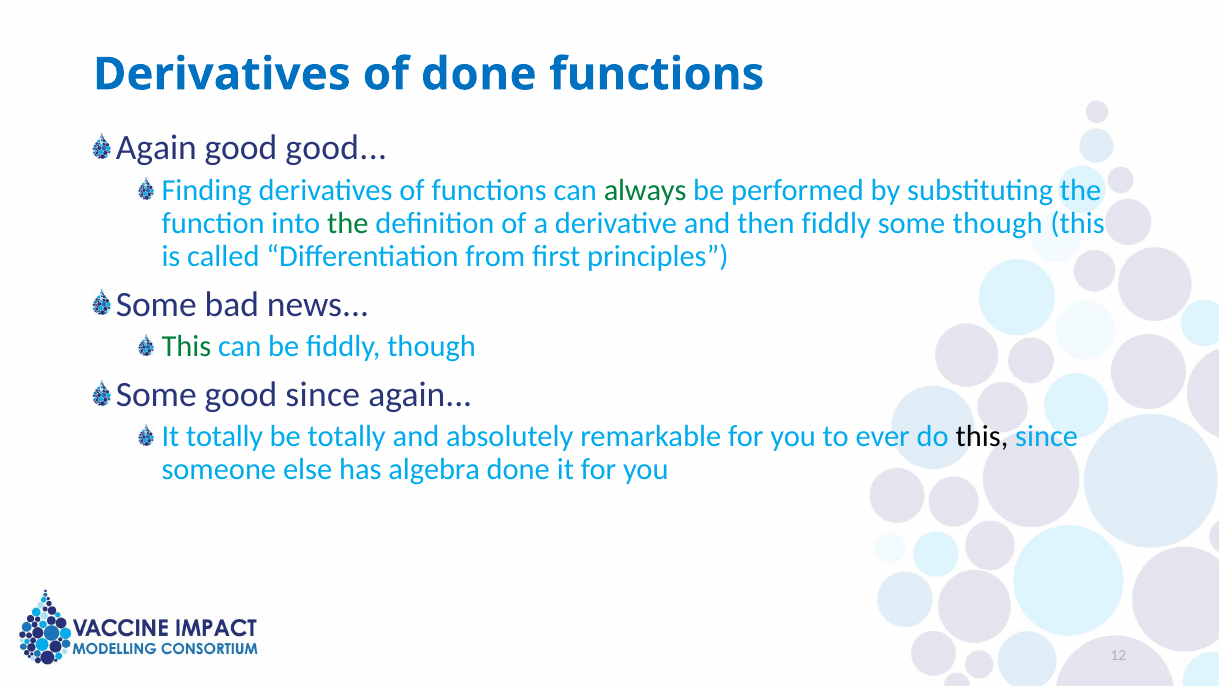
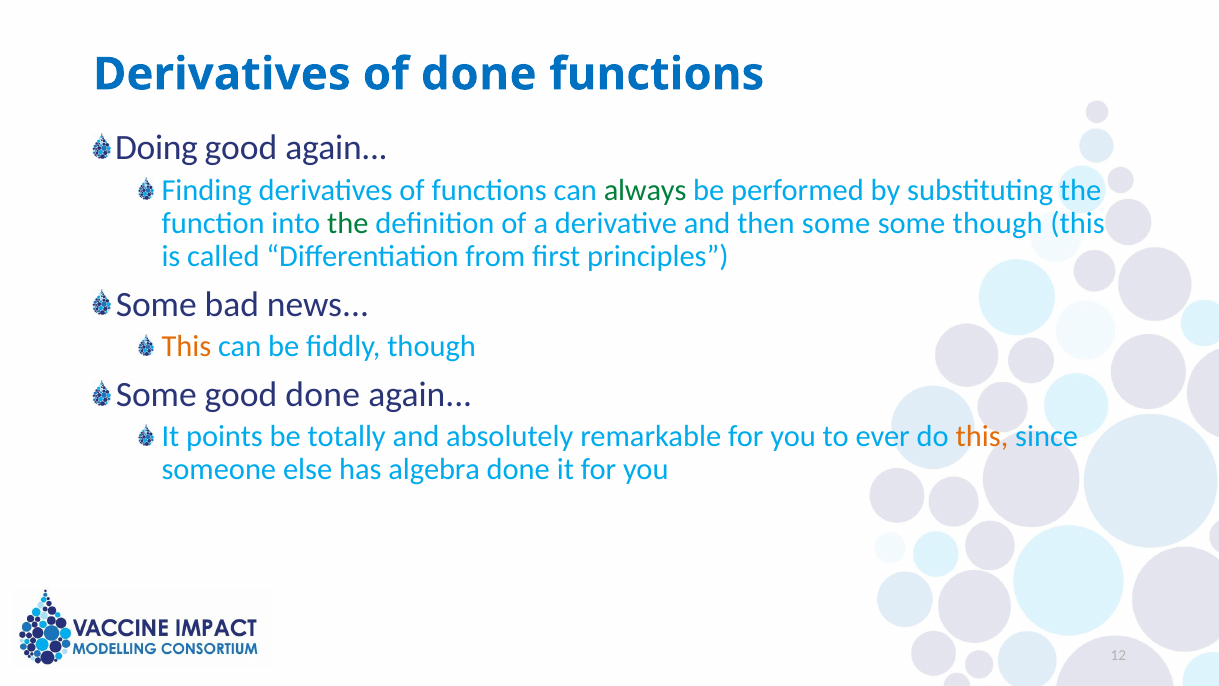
Again: Again -> Doing (156, 148)
good good: good -> again (336, 148)
then fiddly: fiddly -> some (836, 223)
This colour: green -> orange (186, 346)
good since: since -> done (323, 395)
It totally: totally -> points (225, 437)
this colour: black -> orange (982, 437)
